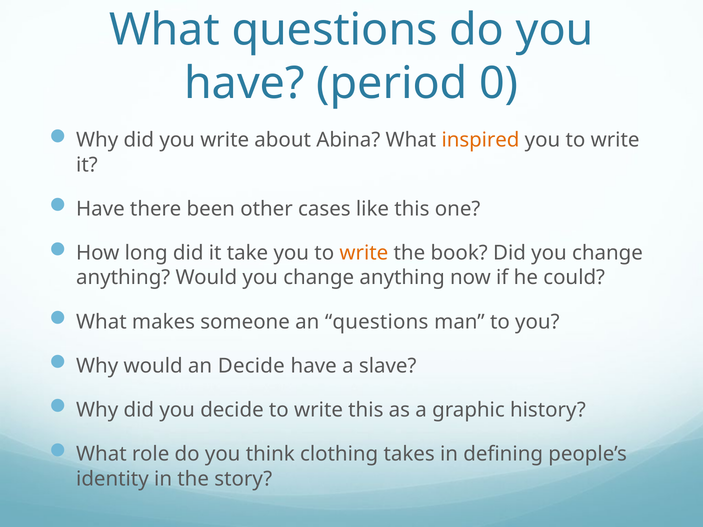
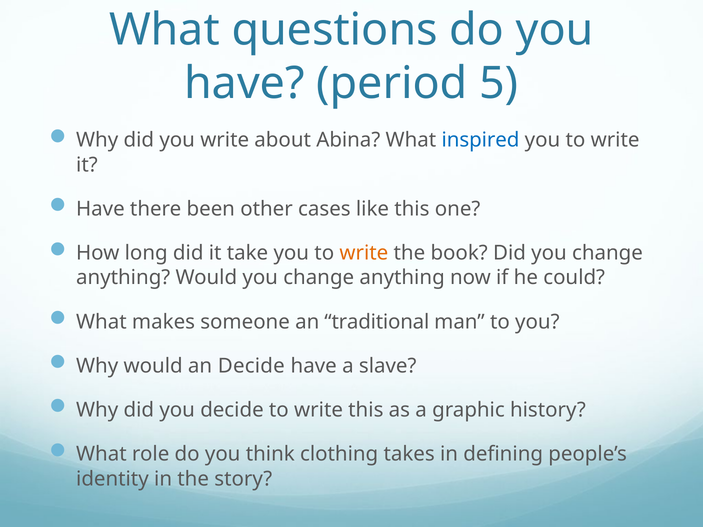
0: 0 -> 5 (499, 84)
inspired colour: orange -> blue (481, 140)
an questions: questions -> traditional (377, 322)
